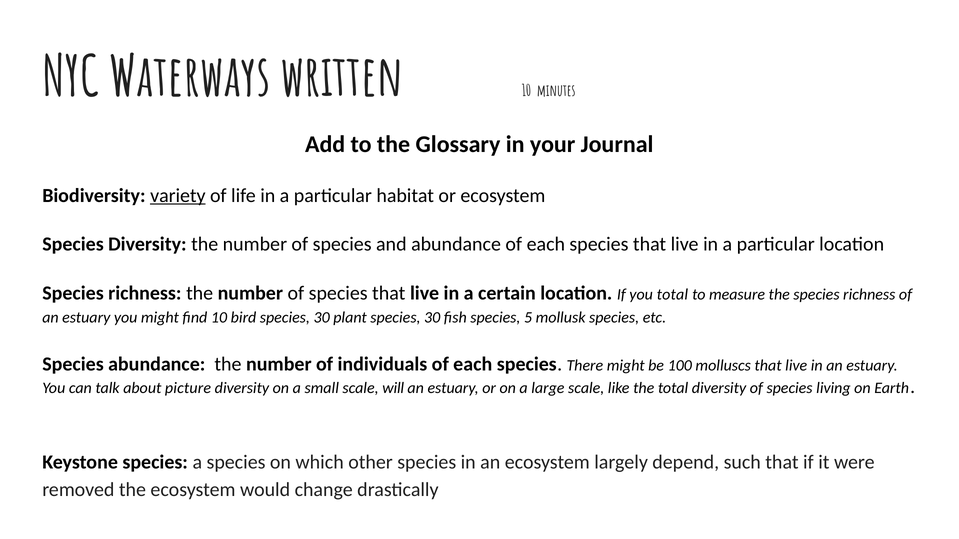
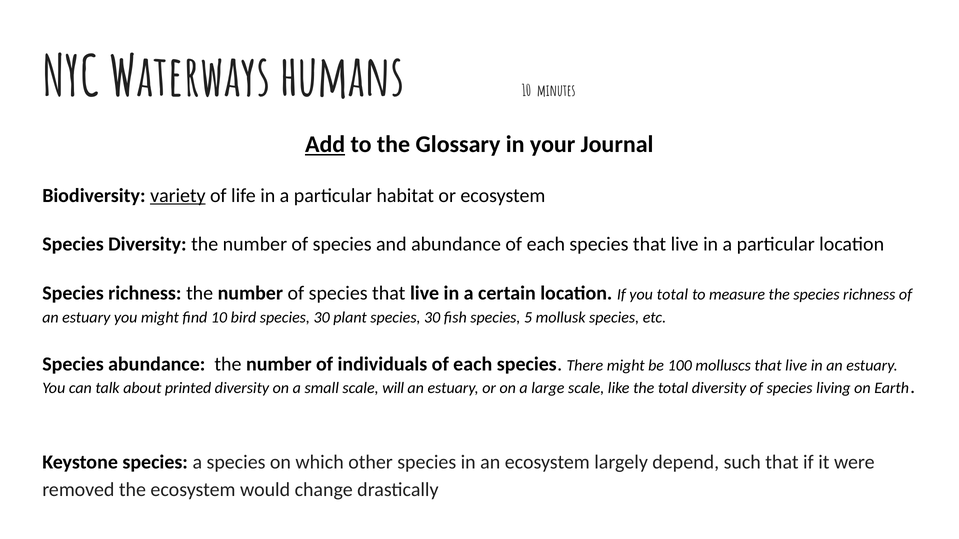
written: written -> humans (342, 78)
Add underline: none -> present (325, 145)
picture: picture -> printed (188, 388)
